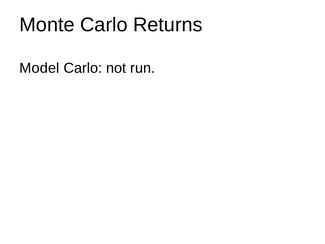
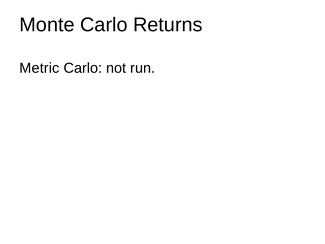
Model: Model -> Metric (39, 68)
